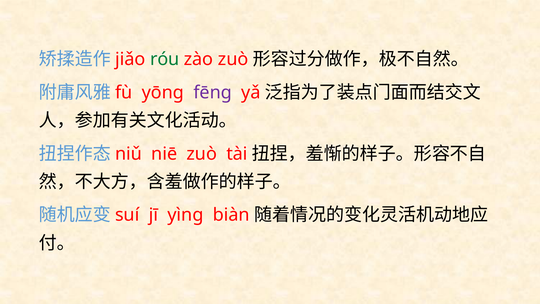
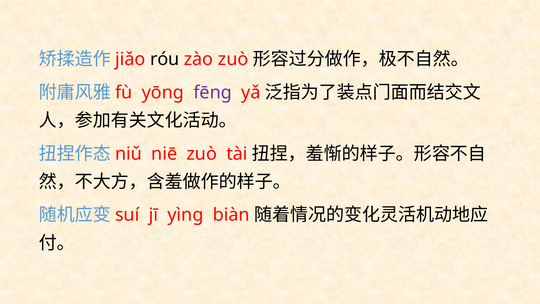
róu colour: green -> black (165, 59)
